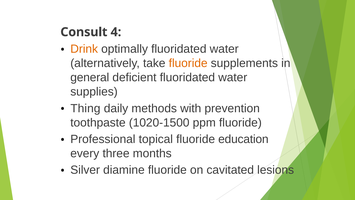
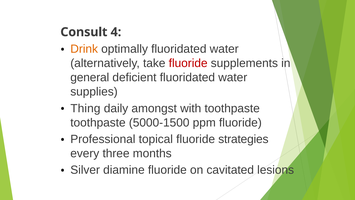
fluoride colour: orange -> red (188, 63)
methods: methods -> amongst (154, 108)
with prevention: prevention -> toothpaste (232, 108)
1020-1500: 1020-1500 -> 5000-1500 (159, 122)
education: education -> strategies (243, 139)
